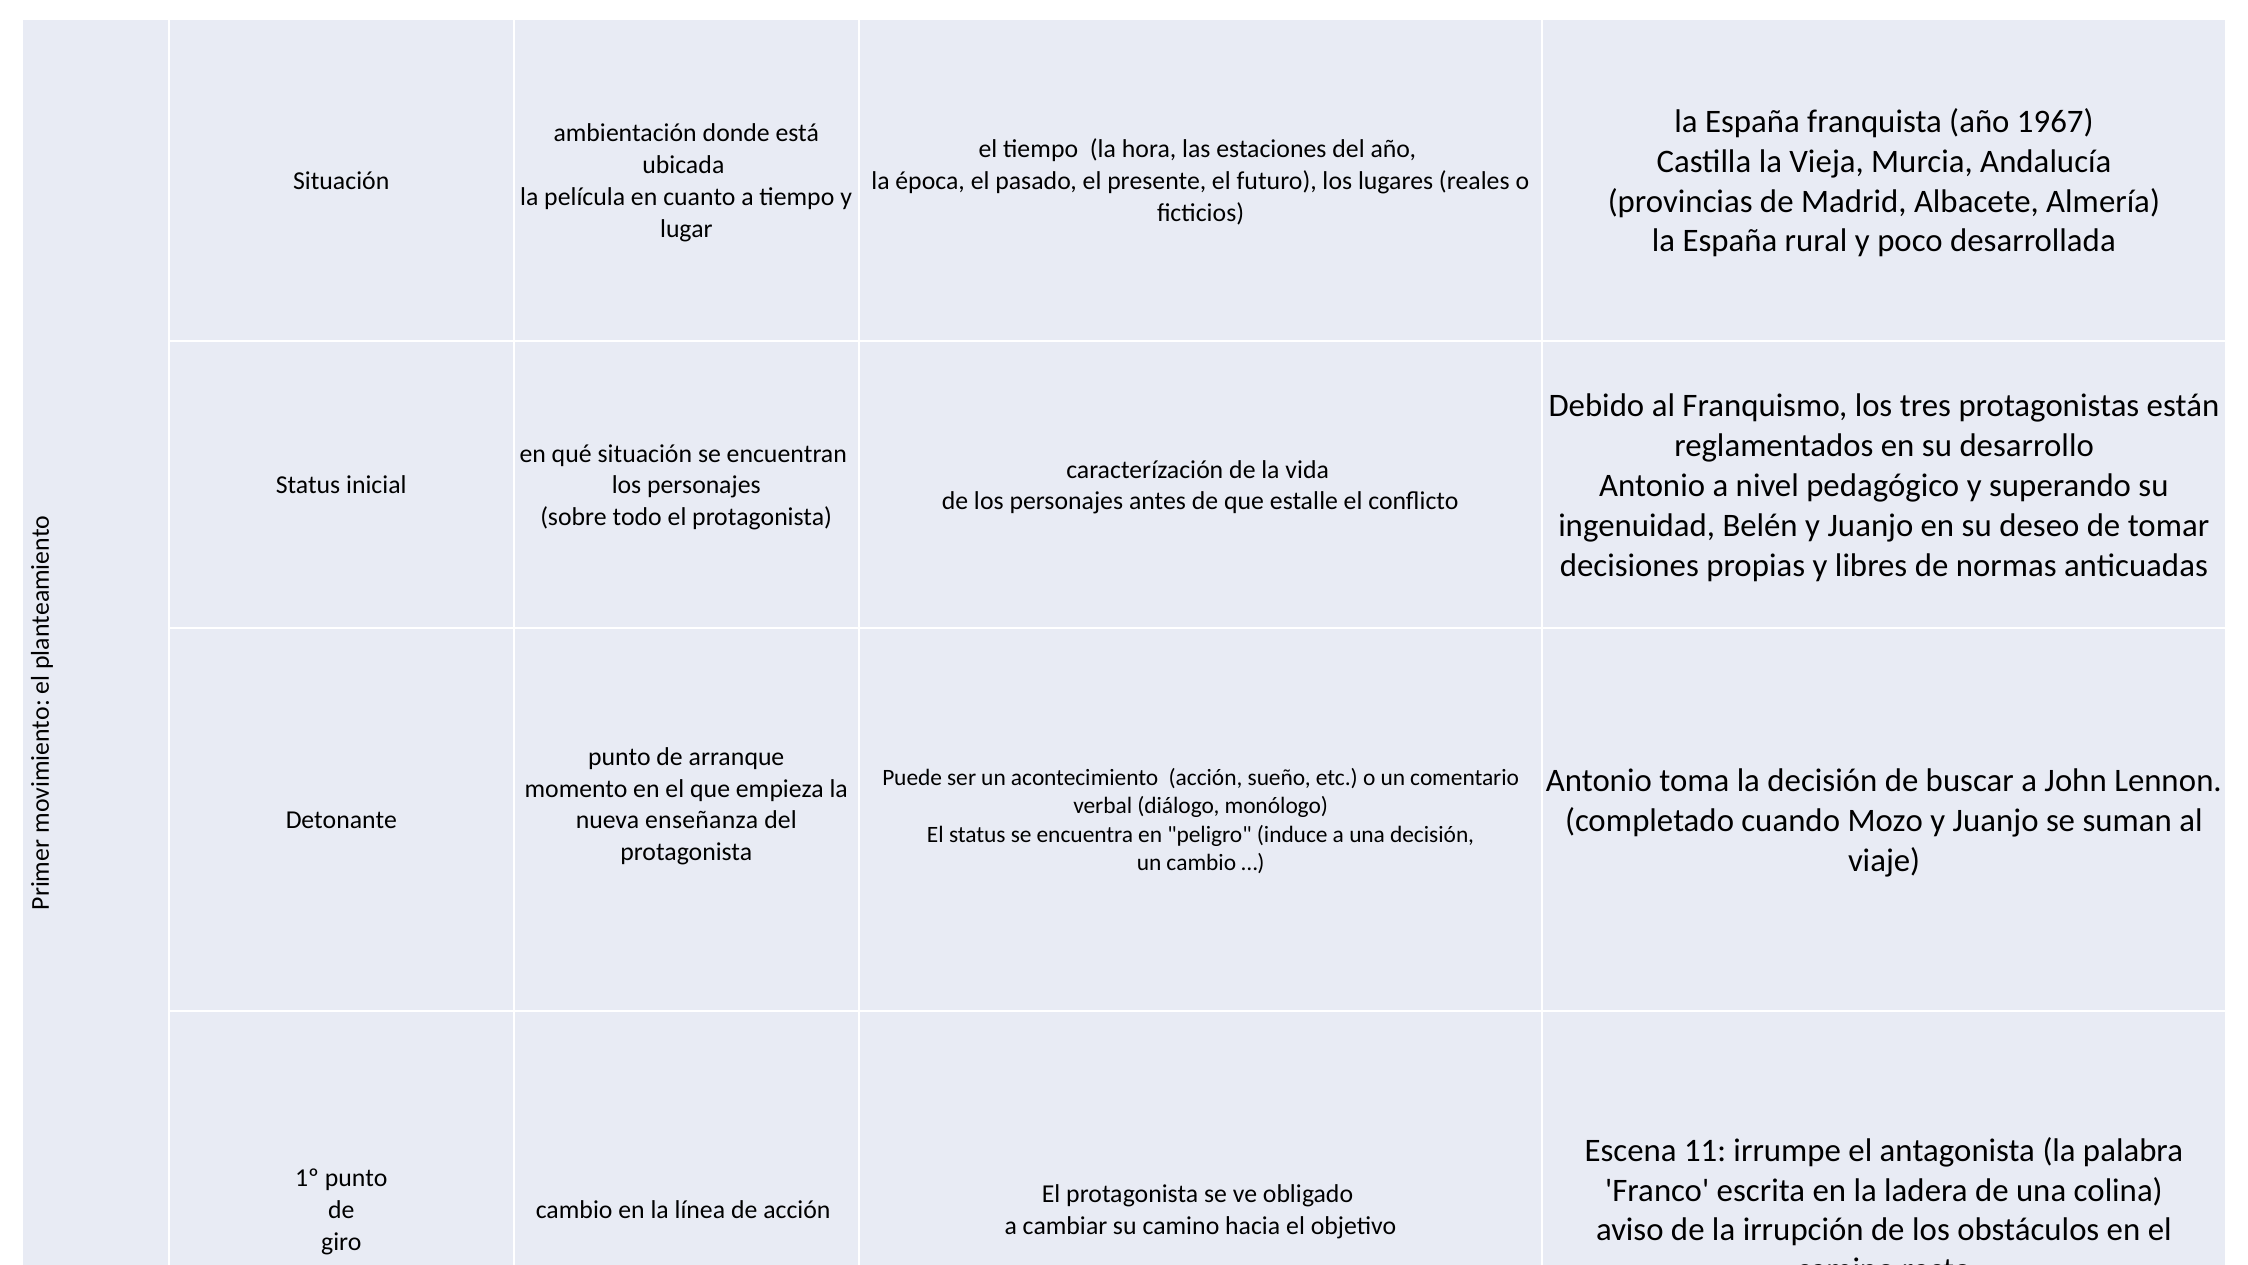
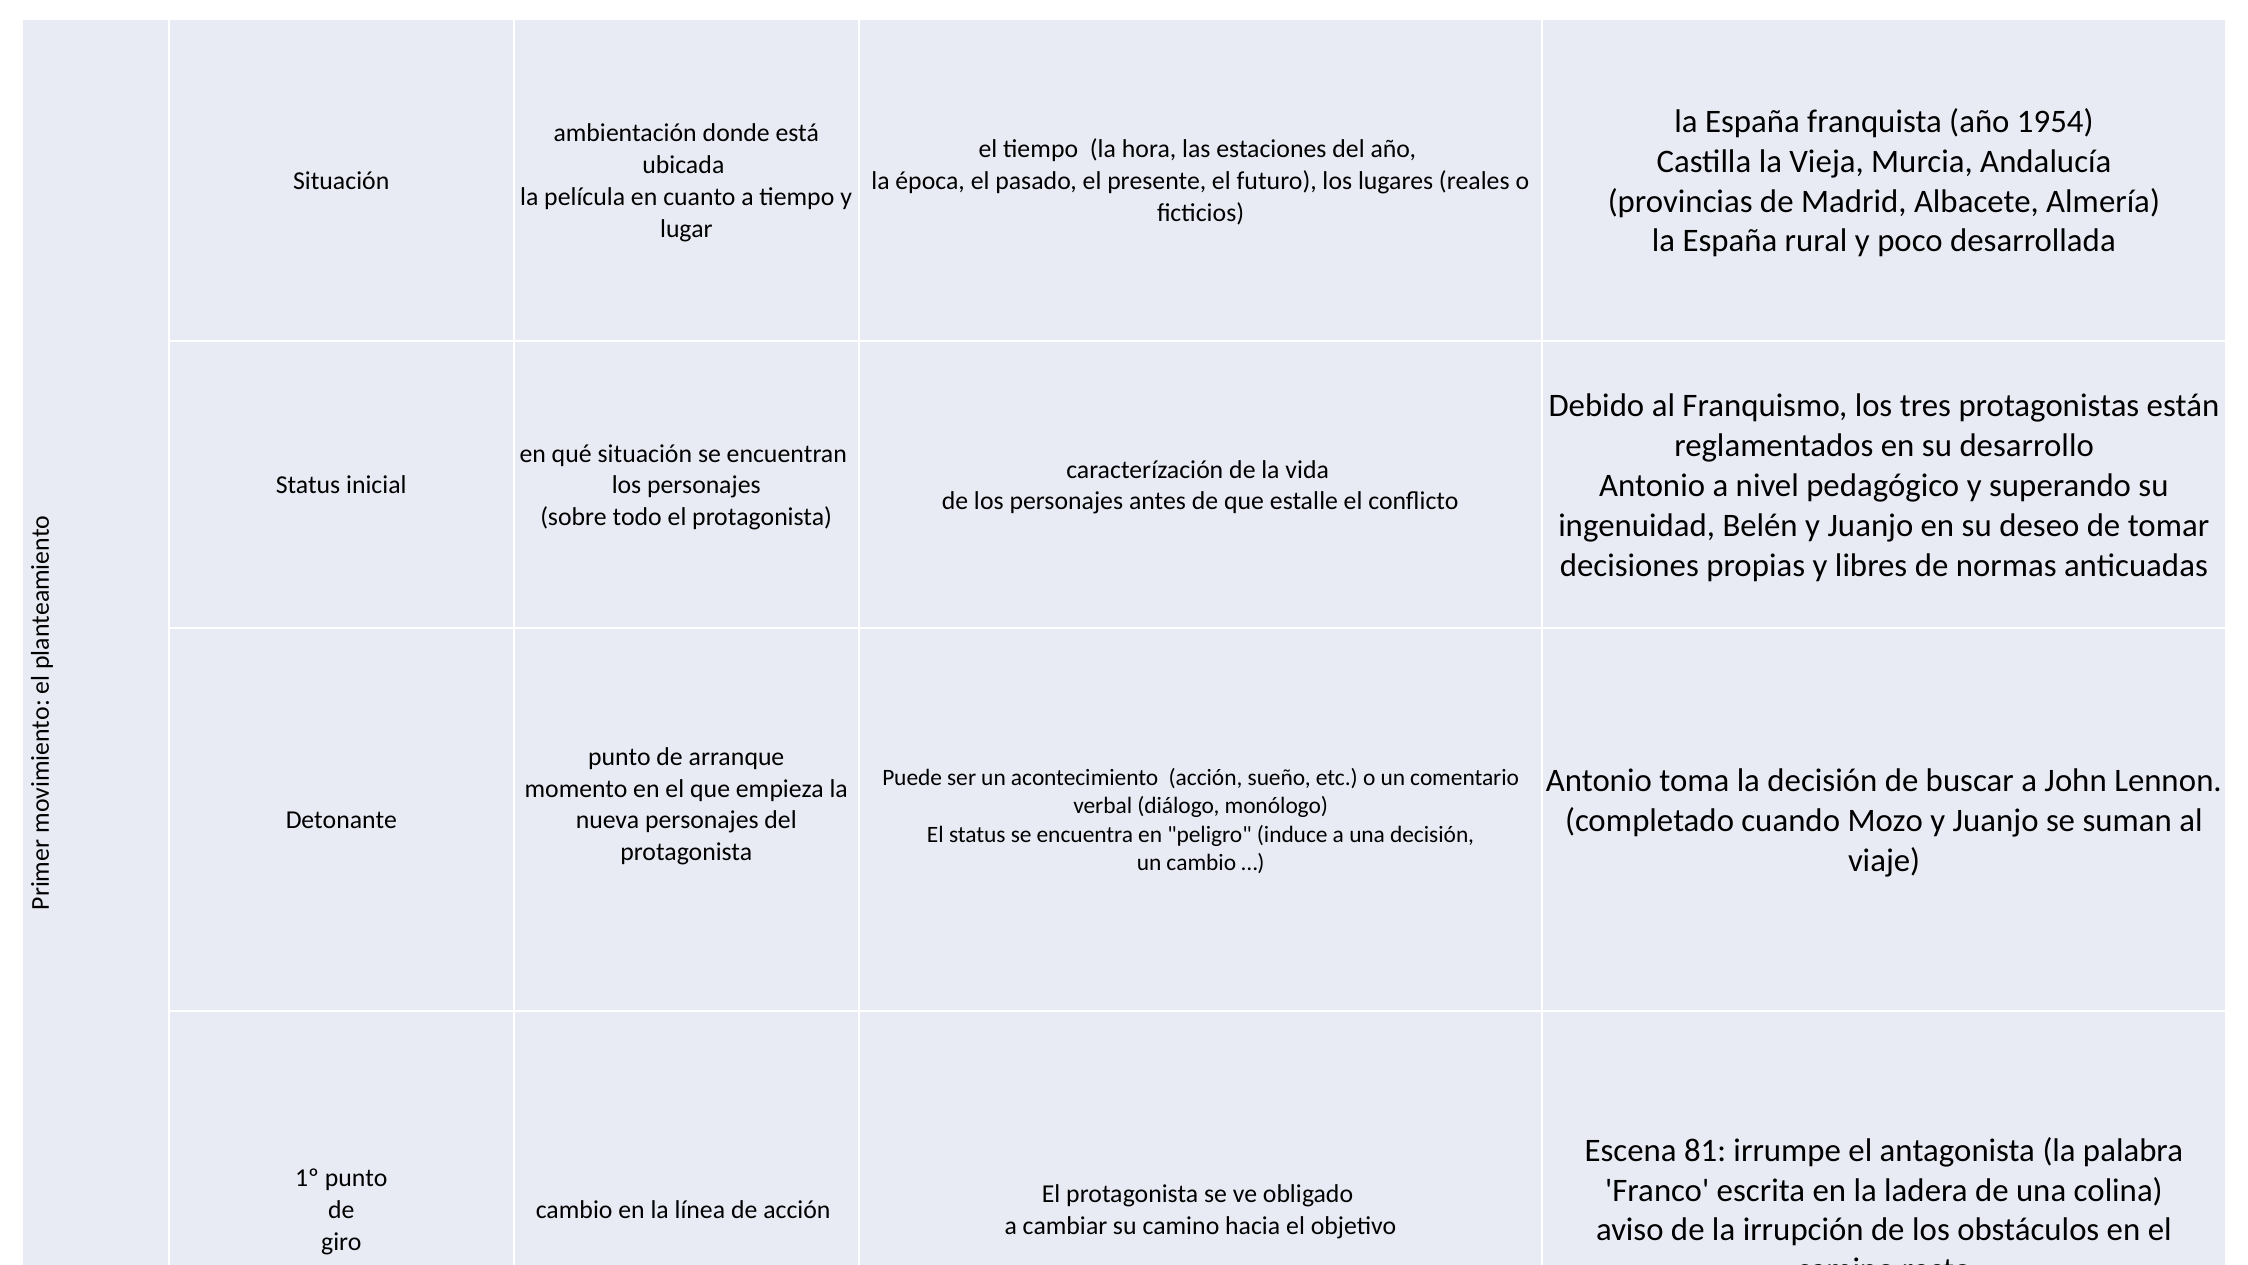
1967: 1967 -> 1954 (2055, 121)
nueva enseñanza: enseñanza -> personajes (702, 820)
11: 11 -> 81 (1705, 1150)
